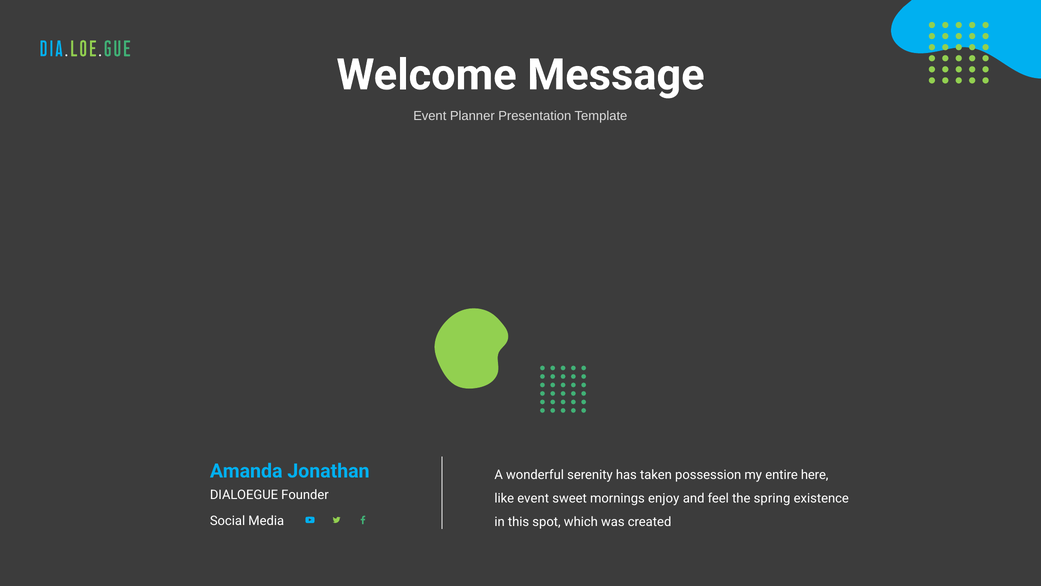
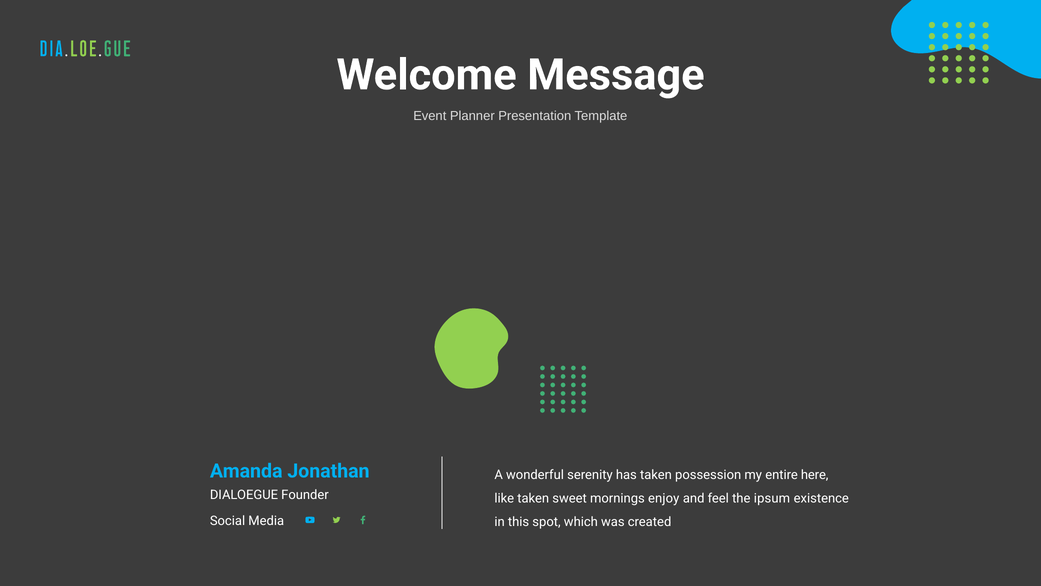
like event: event -> taken (533, 498)
spring: spring -> ipsum (772, 498)
